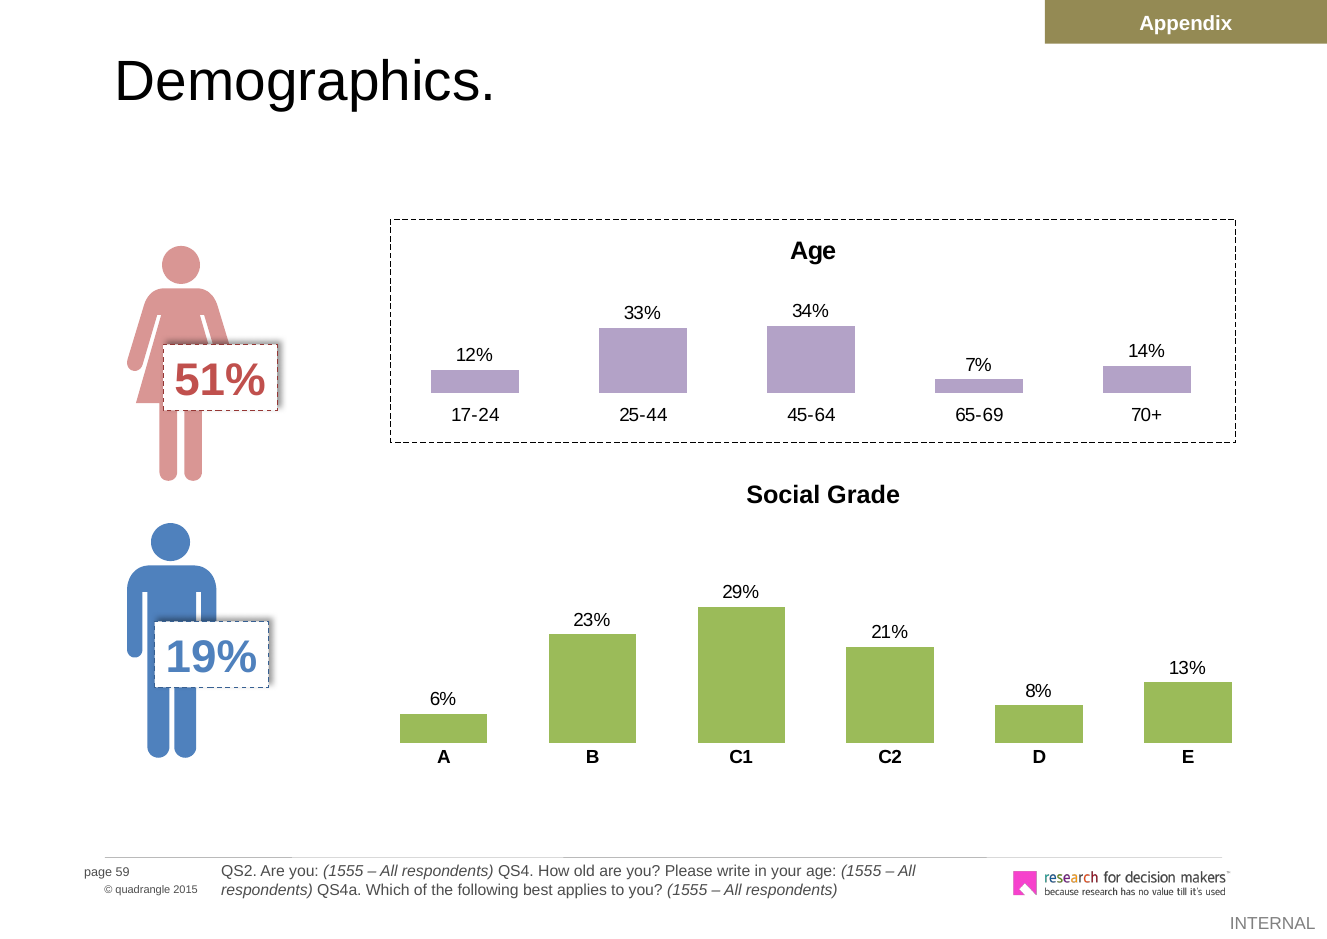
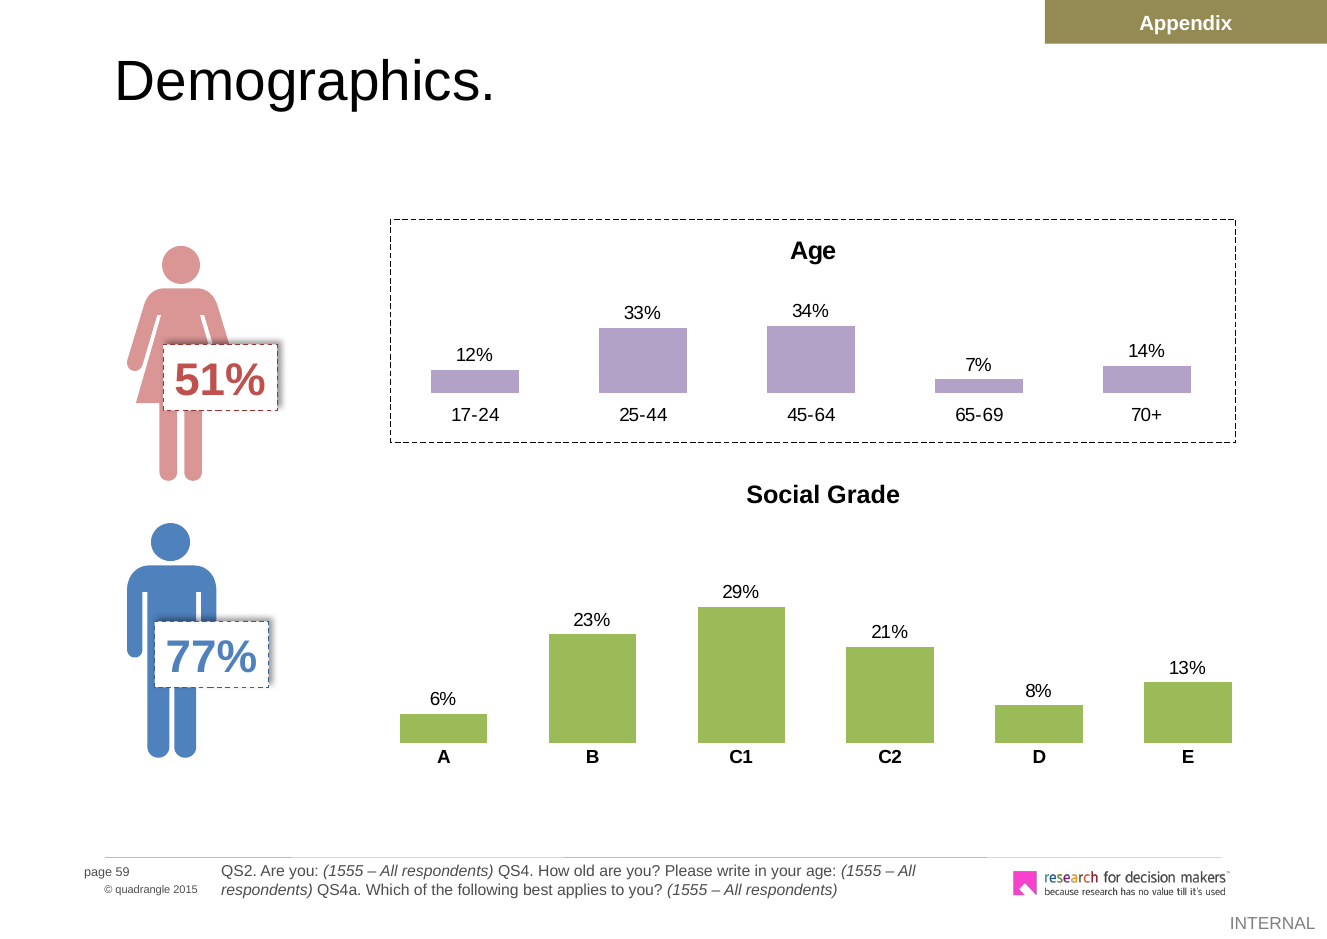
19%: 19% -> 77% (211, 657)
